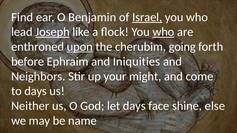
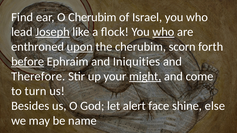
O Benjamin: Benjamin -> Cherubim (92, 17)
Israel underline: present -> none (147, 17)
going: going -> scorn (182, 47)
before underline: none -> present (28, 62)
Neighbors: Neighbors -> Therefore (38, 76)
might underline: none -> present (145, 76)
to days: days -> turn (35, 91)
Neither: Neither -> Besides (30, 106)
let days: days -> alert (134, 106)
